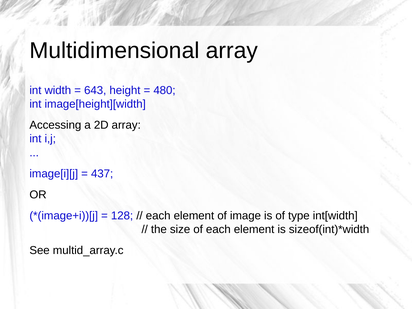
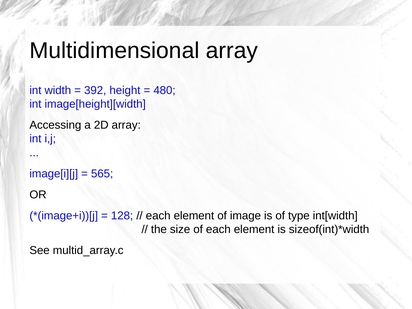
643: 643 -> 392 (95, 90)
437: 437 -> 565 (102, 174)
